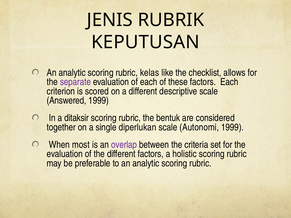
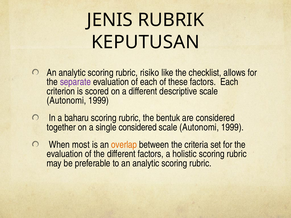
kelas: kelas -> risiko (150, 73)
Answered: Answered -> Autonomi (66, 101)
ditaksir: ditaksir -> baharu (77, 118)
single diperlukan: diperlukan -> considered (138, 127)
overlap colour: purple -> orange (124, 145)
